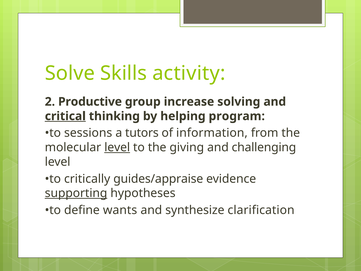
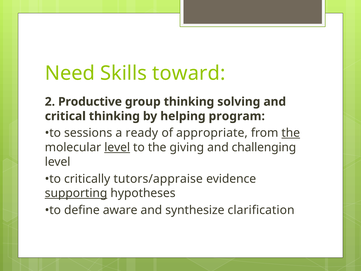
Solve: Solve -> Need (70, 73)
activity: activity -> toward (189, 73)
group increase: increase -> thinking (189, 102)
critical underline: present -> none (65, 116)
tutors: tutors -> ready (142, 133)
information: information -> appropriate (212, 133)
the underline: none -> present (291, 133)
guides/appraise: guides/appraise -> tutors/appraise (158, 179)
wants: wants -> aware (120, 210)
